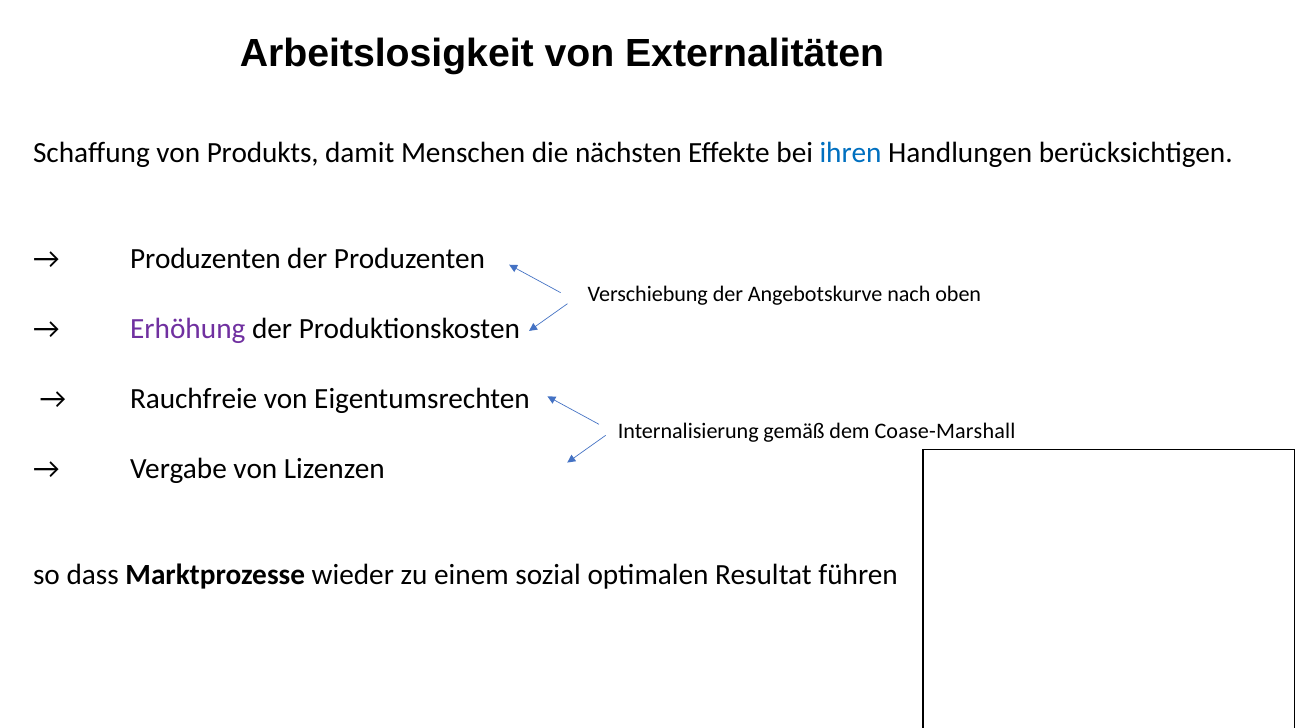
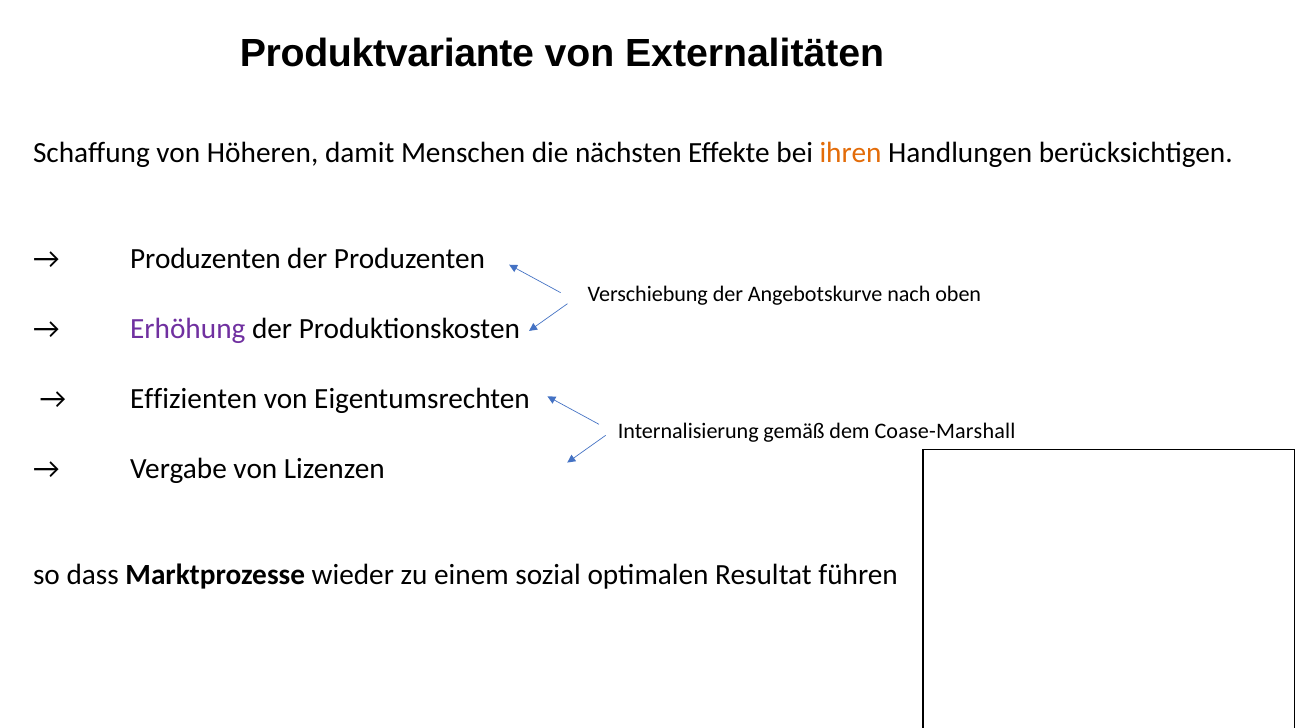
Arbeitslosigkeit: Arbeitslosigkeit -> Produktvariante (387, 53)
Produkts: Produkts -> Höheren (263, 153)
ihren colour: blue -> orange (851, 153)
Rauchfreie: Rauchfreie -> Effizienten (194, 399)
